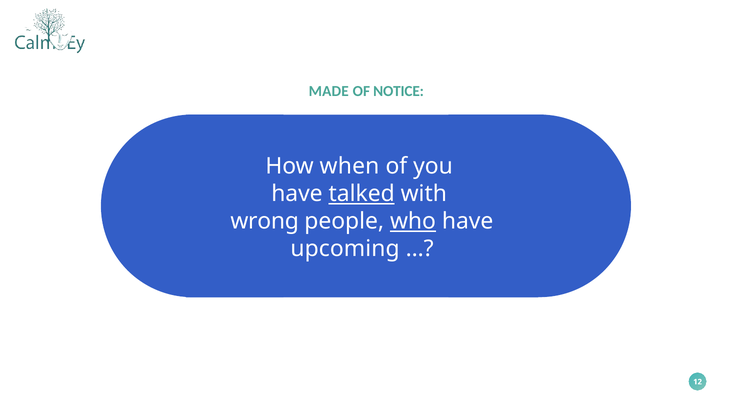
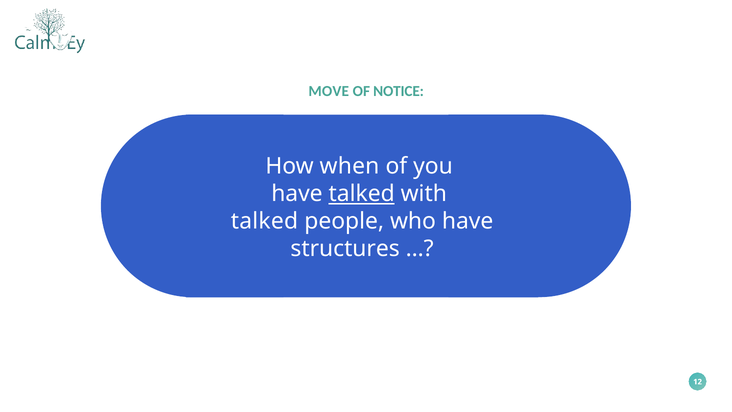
MADE: MADE -> MOVE (329, 91)
wrong: wrong -> talked (264, 221)
who underline: present -> none (413, 221)
upcoming: upcoming -> structures (345, 249)
